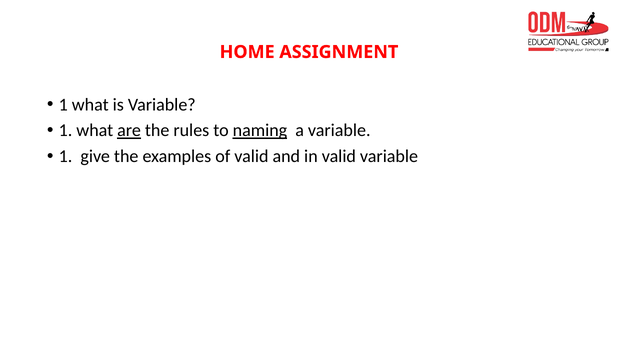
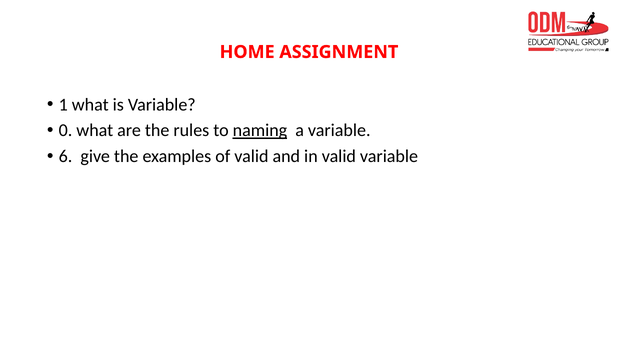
1: 1 -> 0 (66, 130)
are underline: present -> none (129, 130)
1: 1 -> 6 (66, 156)
